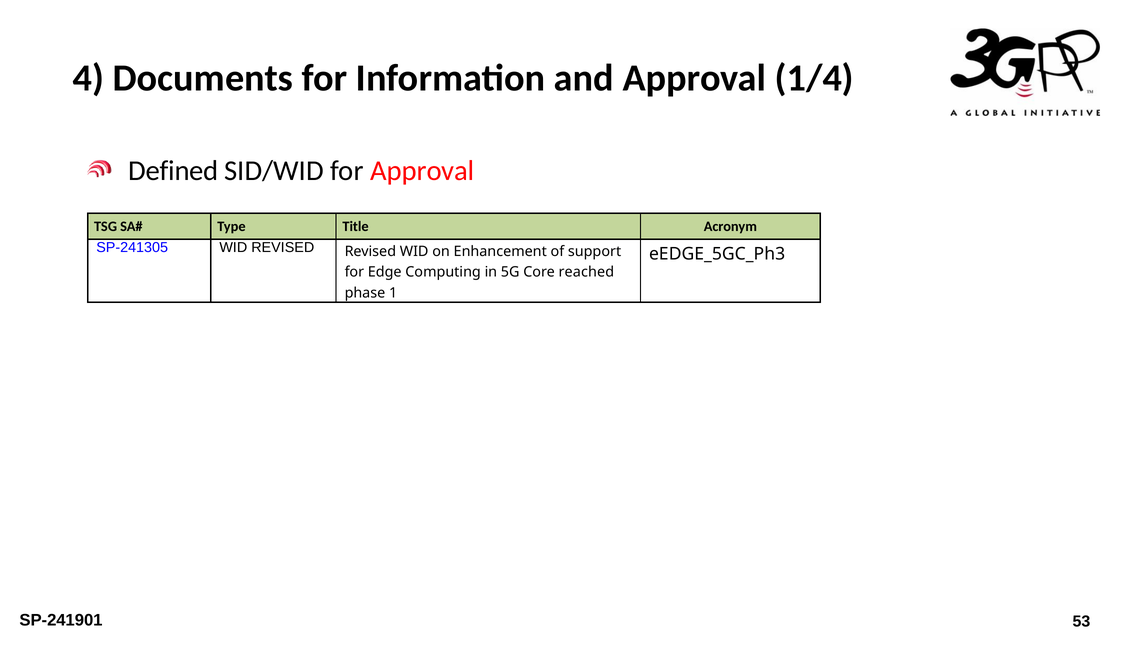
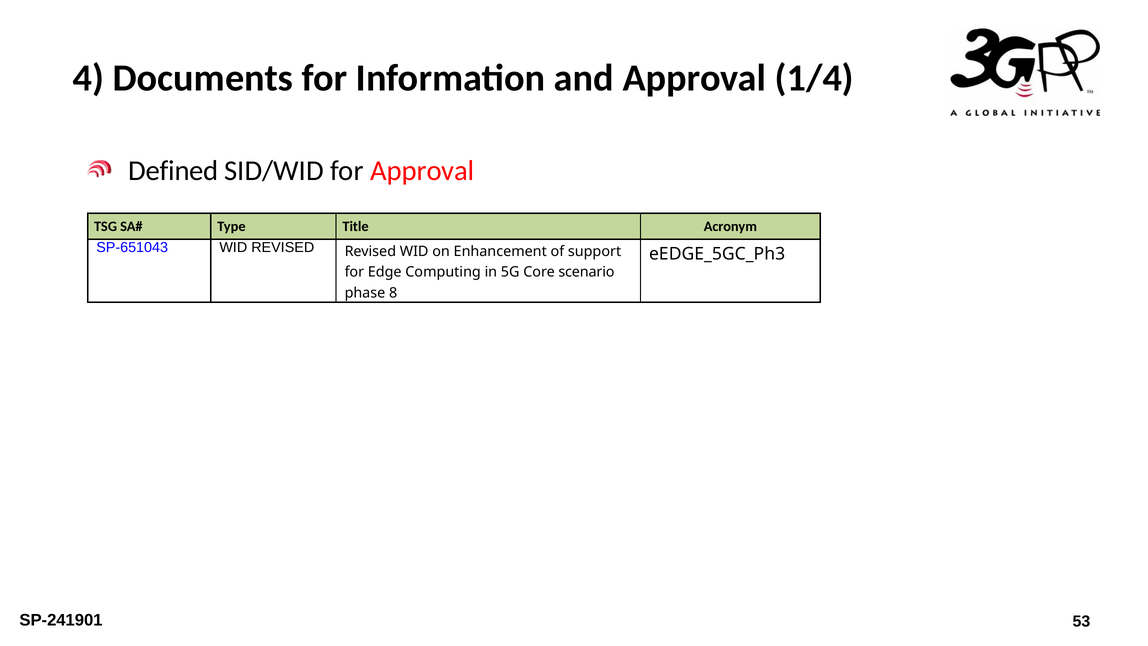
SP-241305: SP-241305 -> SP-651043 (132, 248)
reached: reached -> scenario (586, 272)
1: 1 -> 8 (393, 293)
